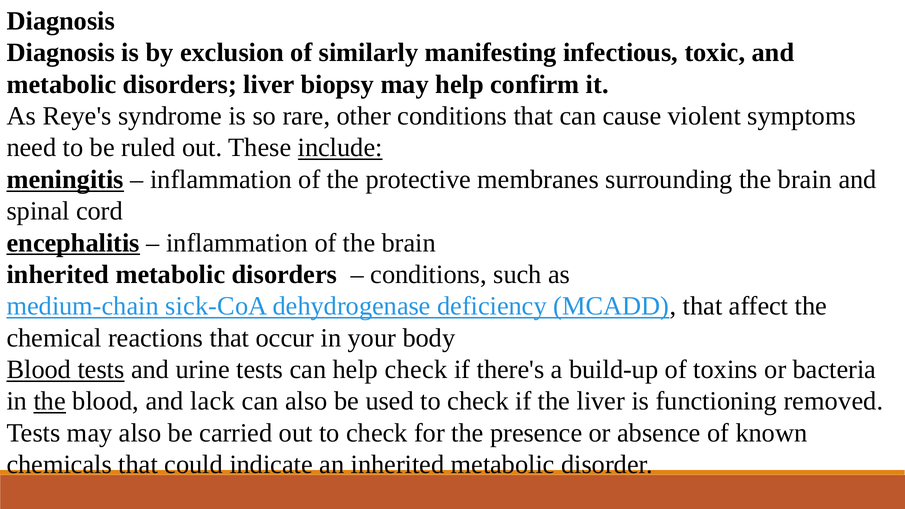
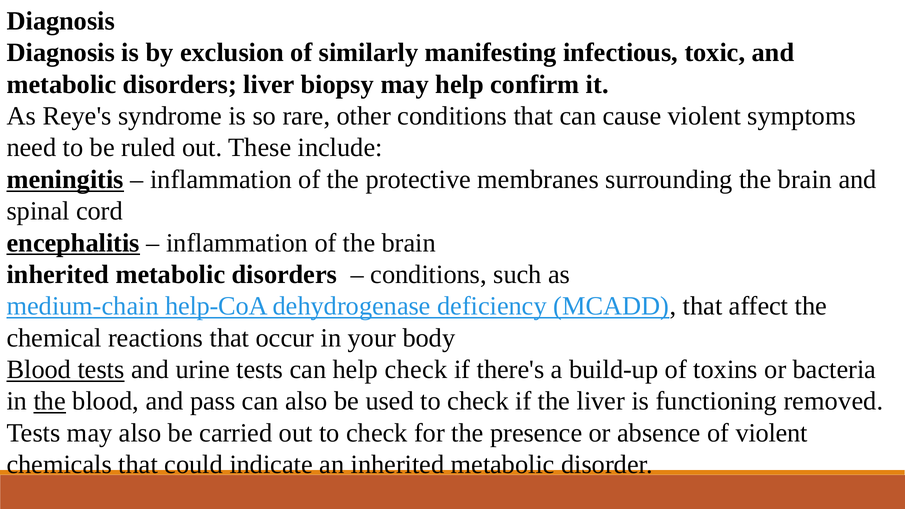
include underline: present -> none (340, 148)
sick-CoA: sick-CoA -> help-CoA (217, 306)
lack: lack -> pass (213, 401)
of known: known -> violent (772, 433)
